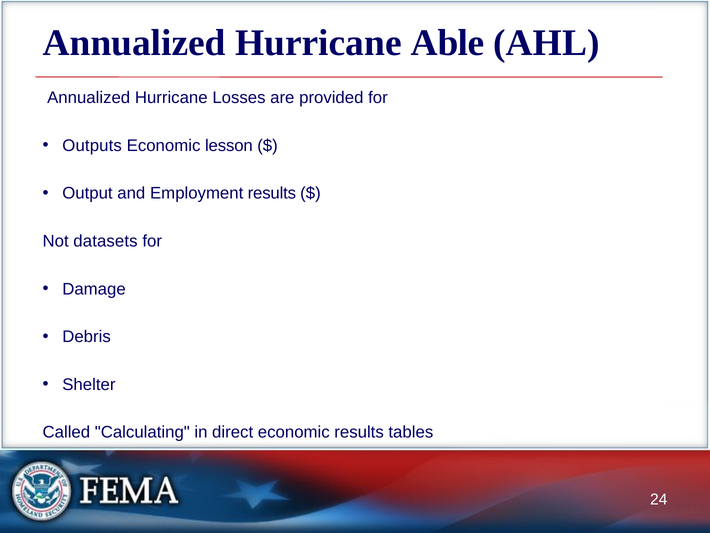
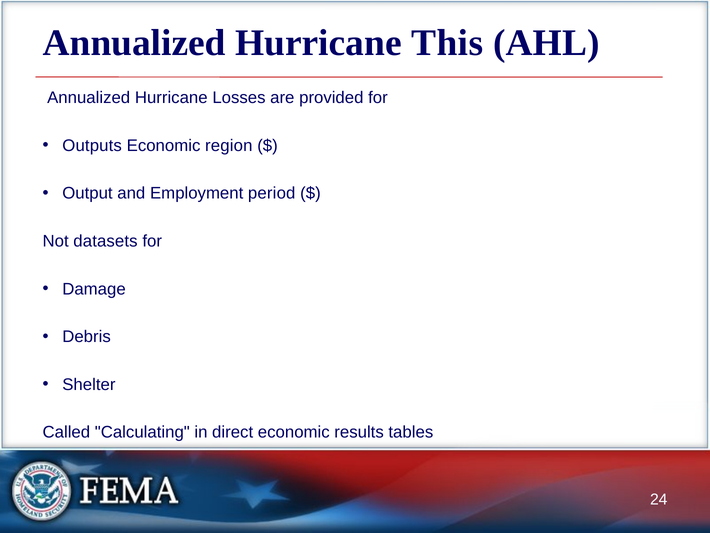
Able: Able -> This (447, 43)
lesson: lesson -> region (229, 145)
Employment results: results -> period (272, 193)
